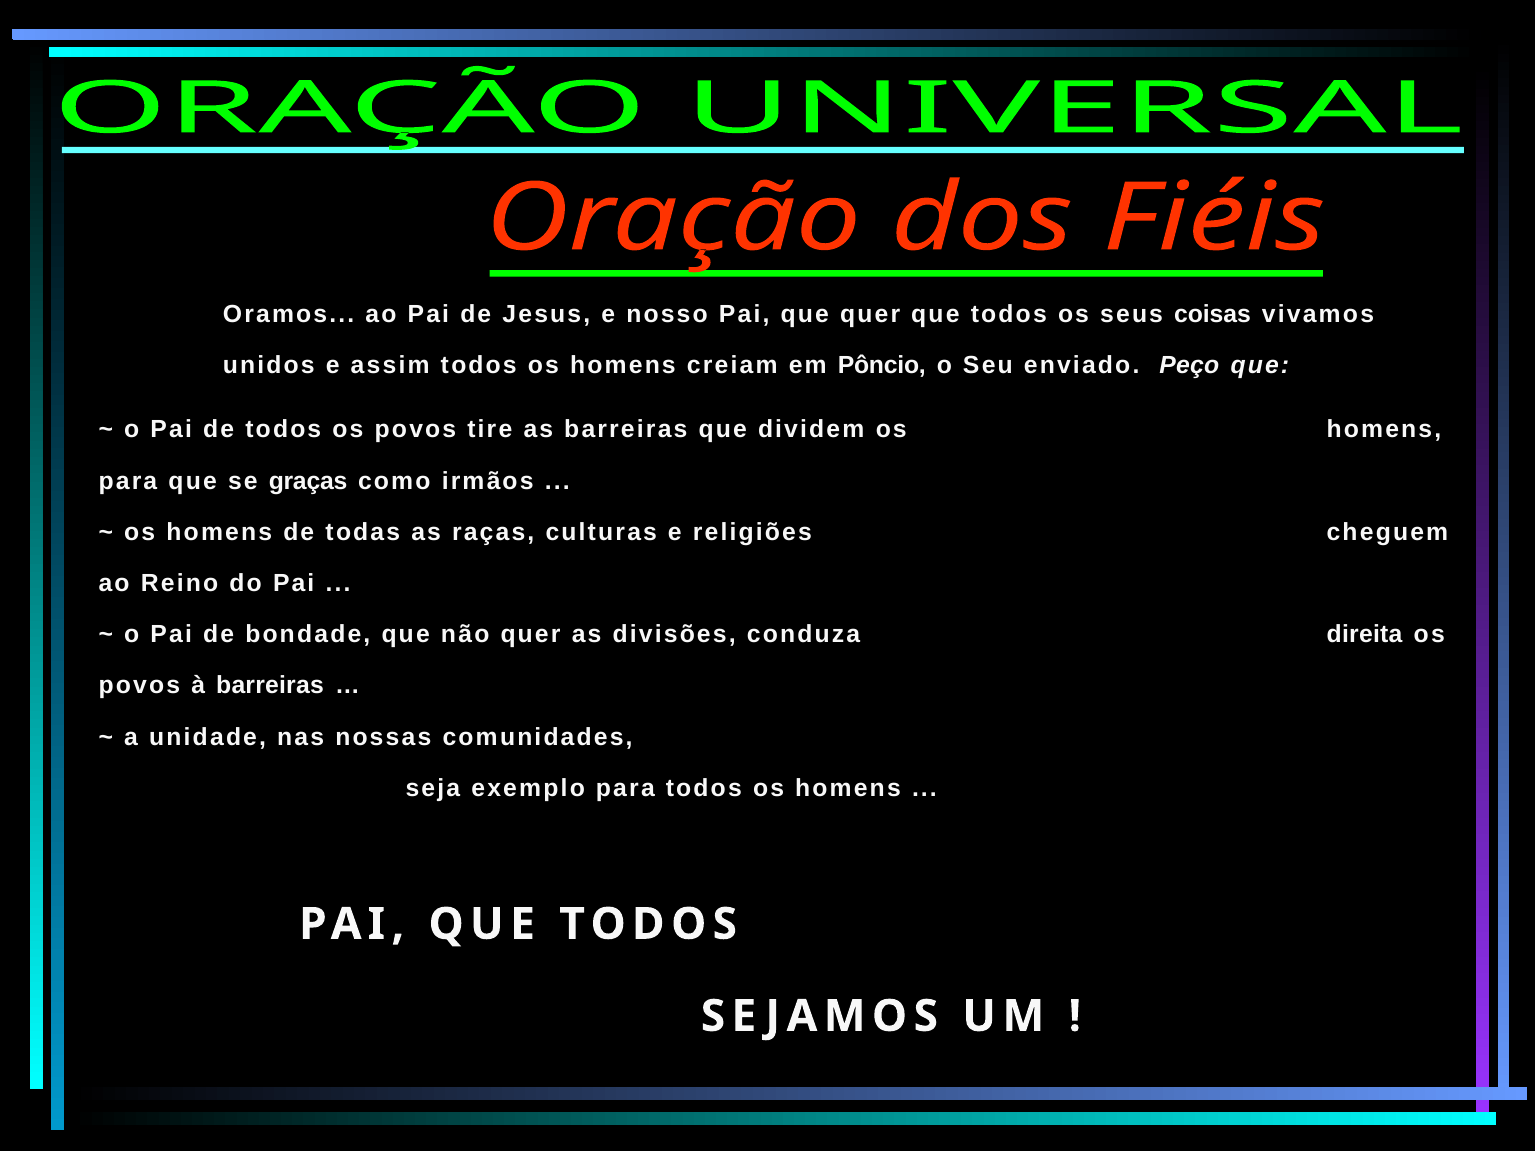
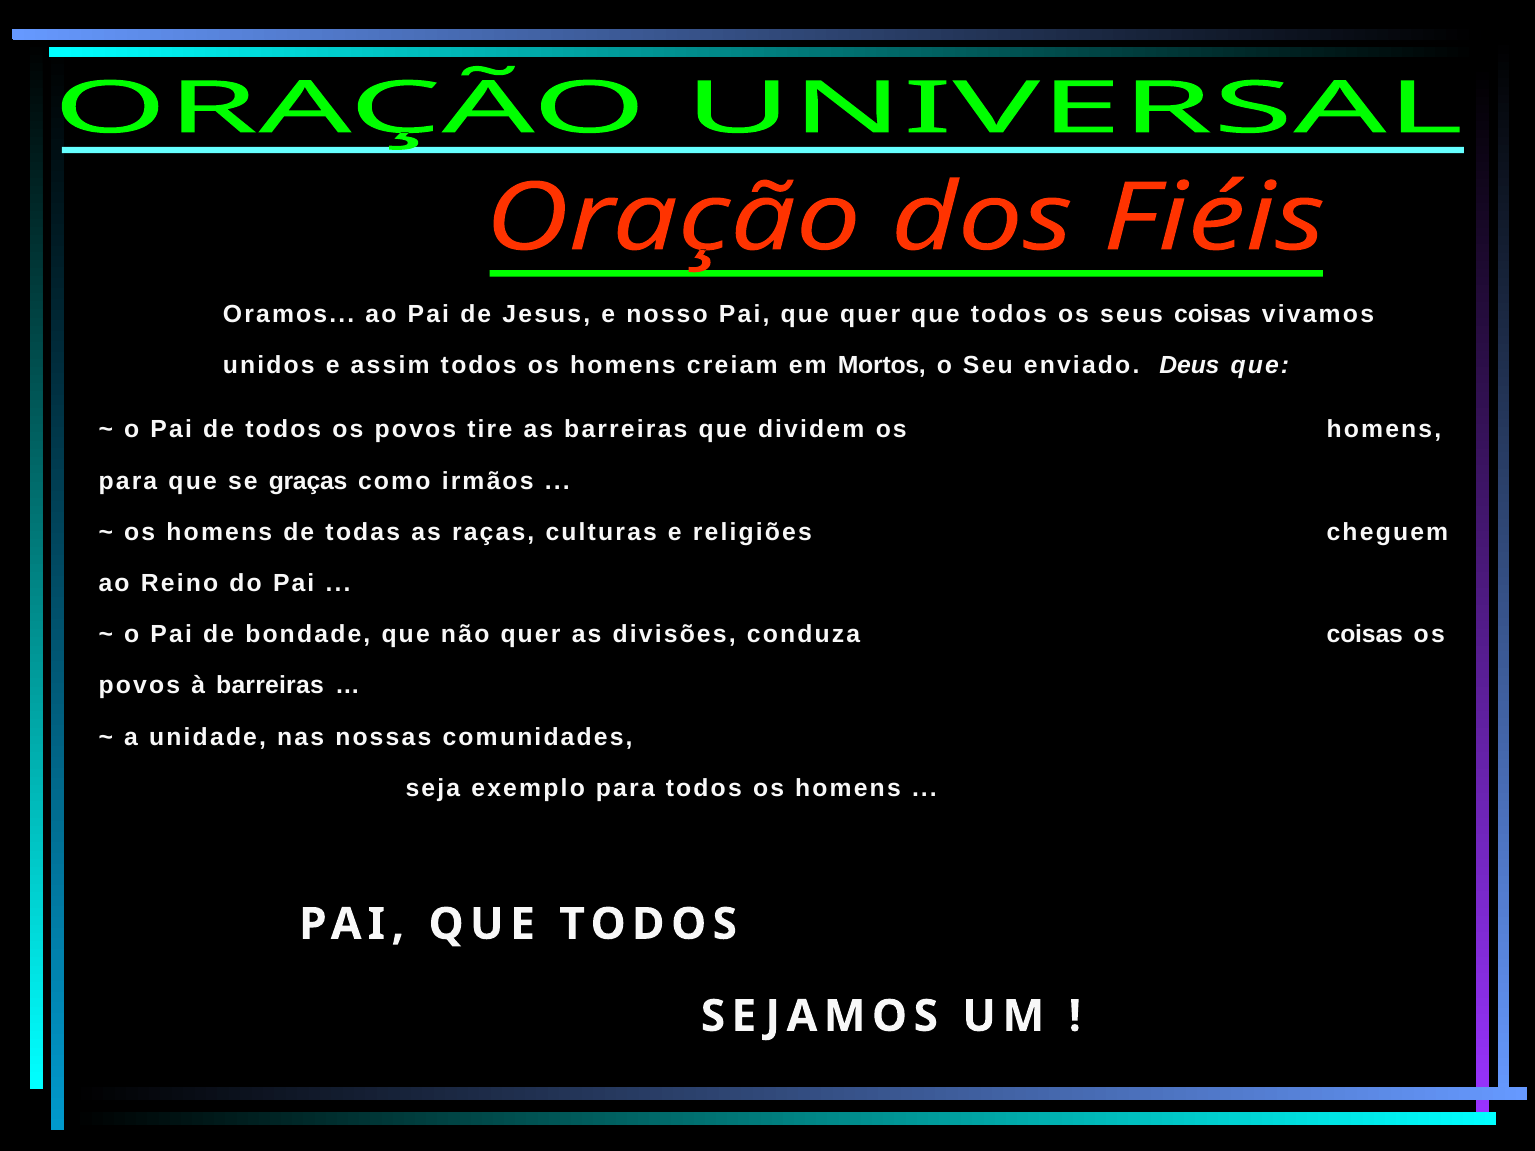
Pôncio: Pôncio -> Mortos (882, 366)
Peço: Peço -> Deus (1189, 366)
conduza direita: direita -> coisas (1365, 635)
